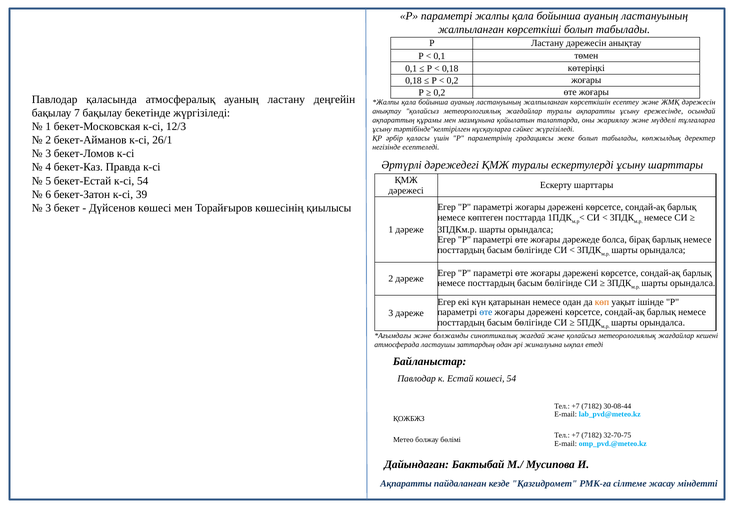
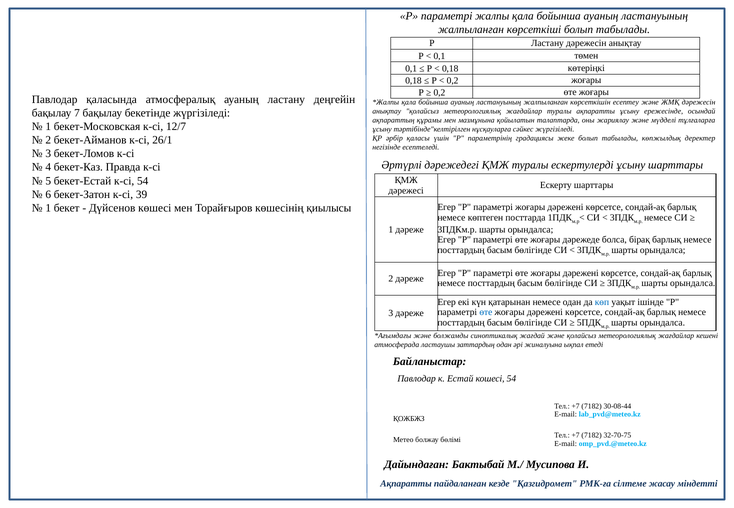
12/3: 12/3 -> 12/7 (176, 127)
3: 3 -> 1 (48, 208)
көп colour: orange -> blue (602, 302)
